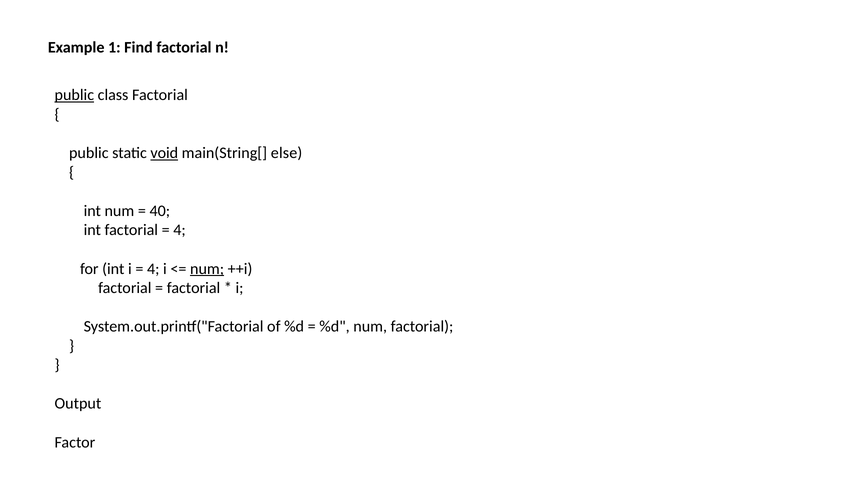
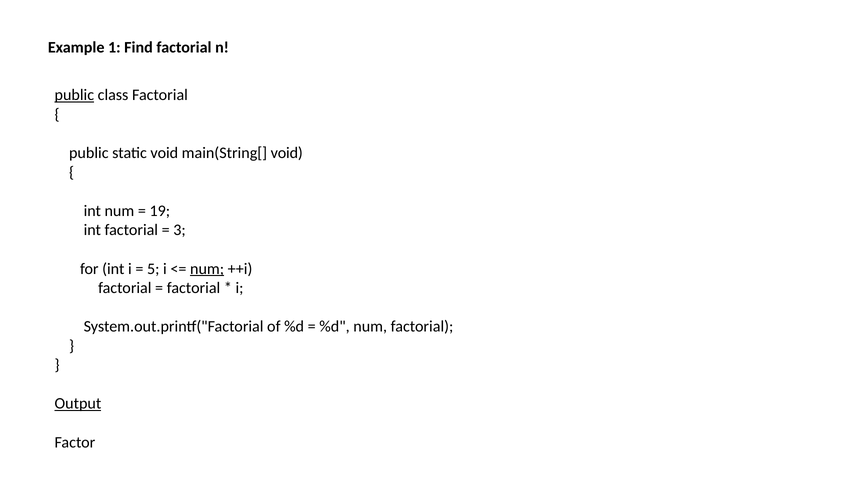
void underline: present -> none (164, 153)
main(String[ else: else -> void (287, 153)
40: 40 -> 19 (160, 211)
4: 4 -> 3 (180, 230)
4: 4 -> 5 (153, 269)
Output underline: none -> present (78, 404)
